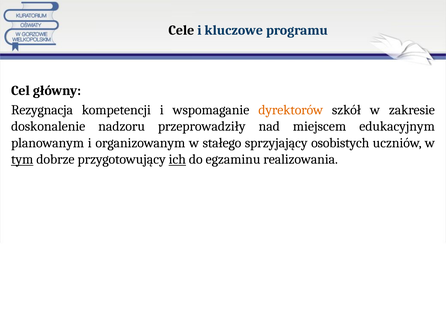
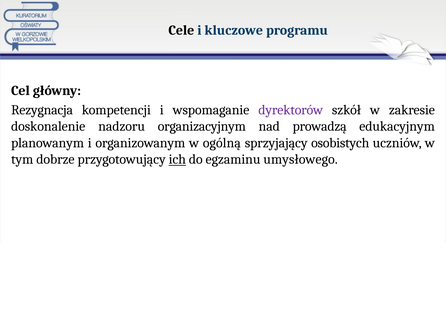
dyrektorów colour: orange -> purple (291, 110)
przeprowadziły: przeprowadziły -> organizacyjnym (202, 126)
miejscem: miejscem -> prowadzą (320, 126)
stałego: stałego -> ogólną (222, 143)
tym underline: present -> none (22, 159)
realizowania: realizowania -> umysłowego (301, 159)
